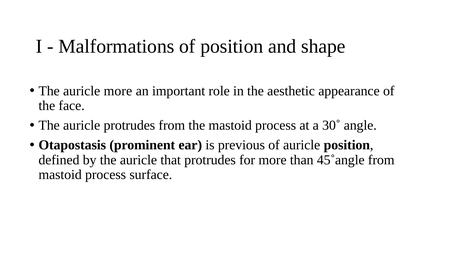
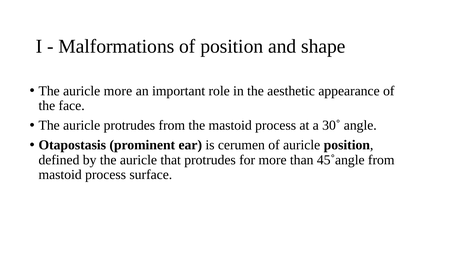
previous: previous -> cerumen (241, 145)
